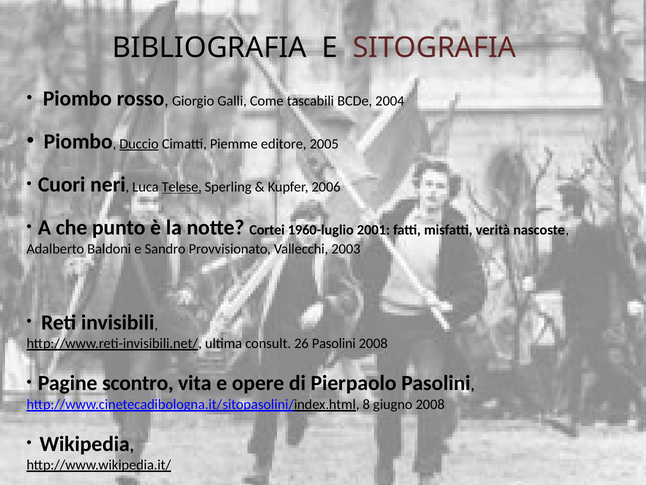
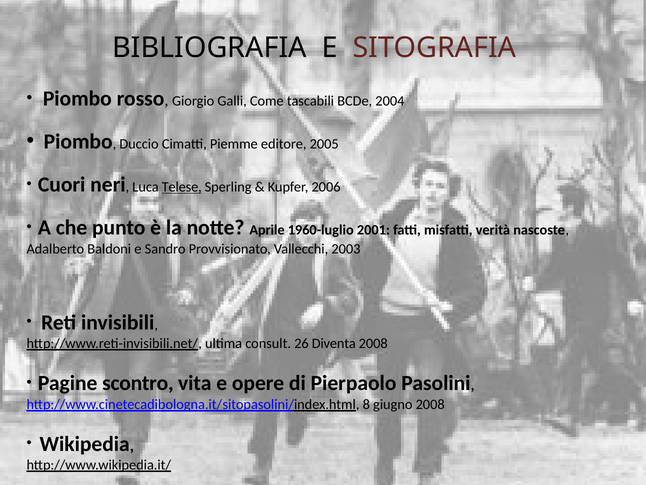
Duccio underline: present -> none (139, 144)
Cortei: Cortei -> Aprile (267, 230)
26 Pasolini: Pasolini -> Diventa (334, 343)
